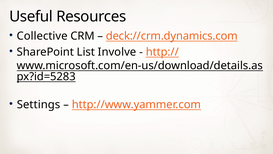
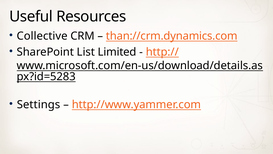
deck://crm.dynamics.com: deck://crm.dynamics.com -> than://crm.dynamics.com (172, 36)
Involve: Involve -> Limited (117, 52)
